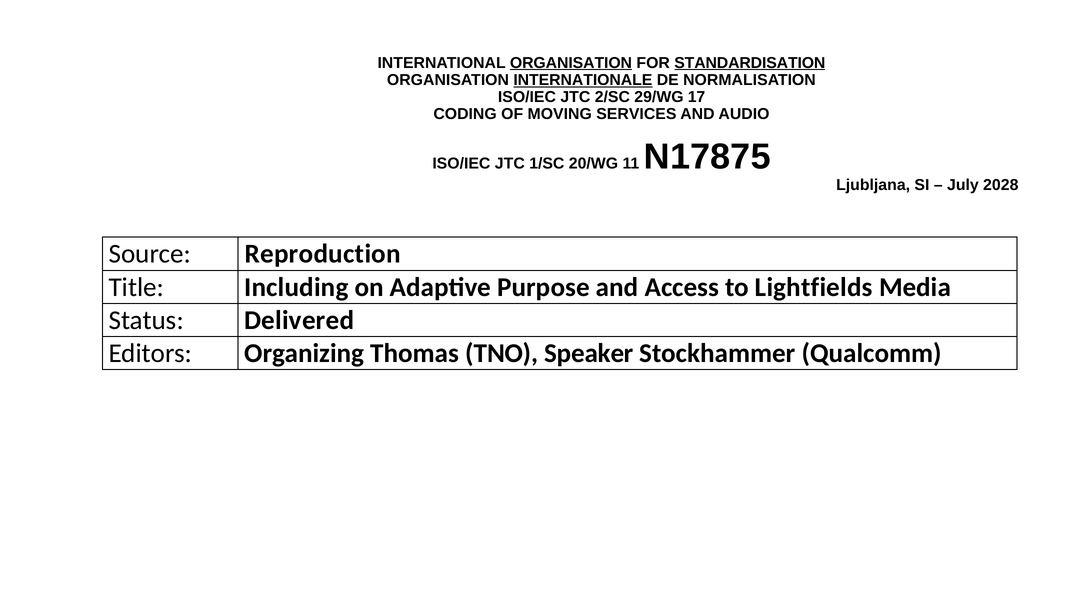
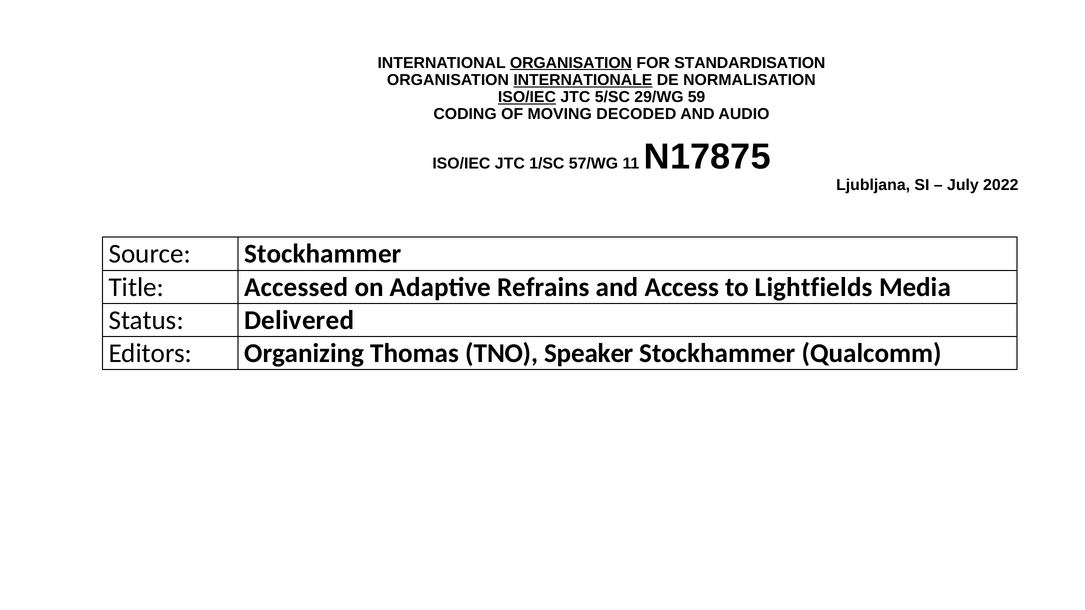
STANDARDISATION underline: present -> none (750, 63)
ISO/IEC underline: none -> present (527, 97)
2/SC: 2/SC -> 5/SC (612, 97)
17: 17 -> 59 (697, 97)
SERVICES: SERVICES -> DECODED (636, 114)
20/WG: 20/WG -> 57/WG (593, 164)
2028: 2028 -> 2022 (1001, 185)
Source Reproduction: Reproduction -> Stockhammer (323, 254)
Including: Including -> Accessed (296, 287)
Purpose: Purpose -> Refrains (543, 287)
